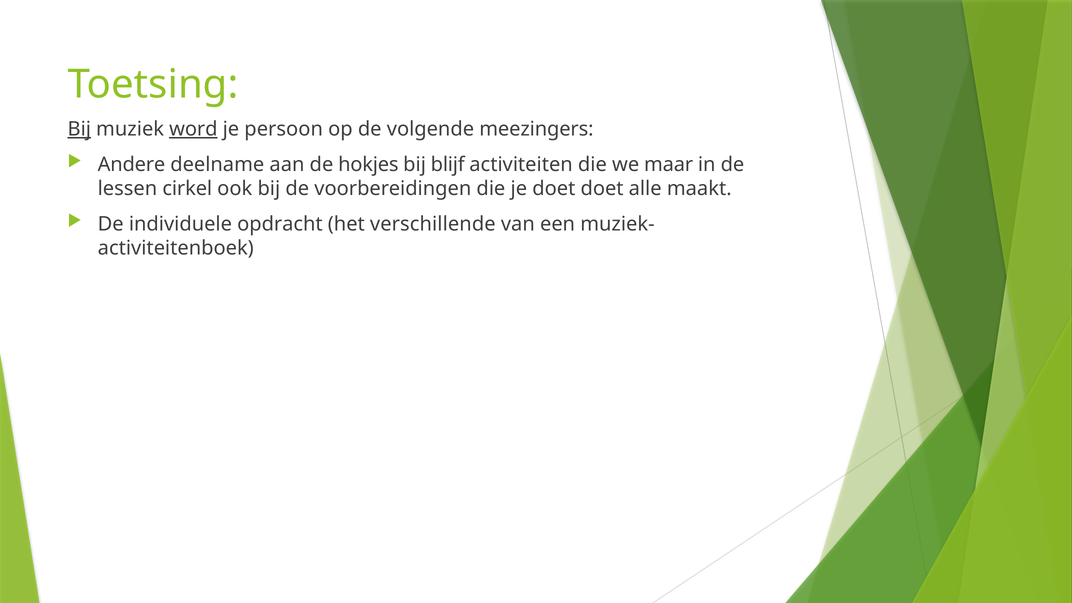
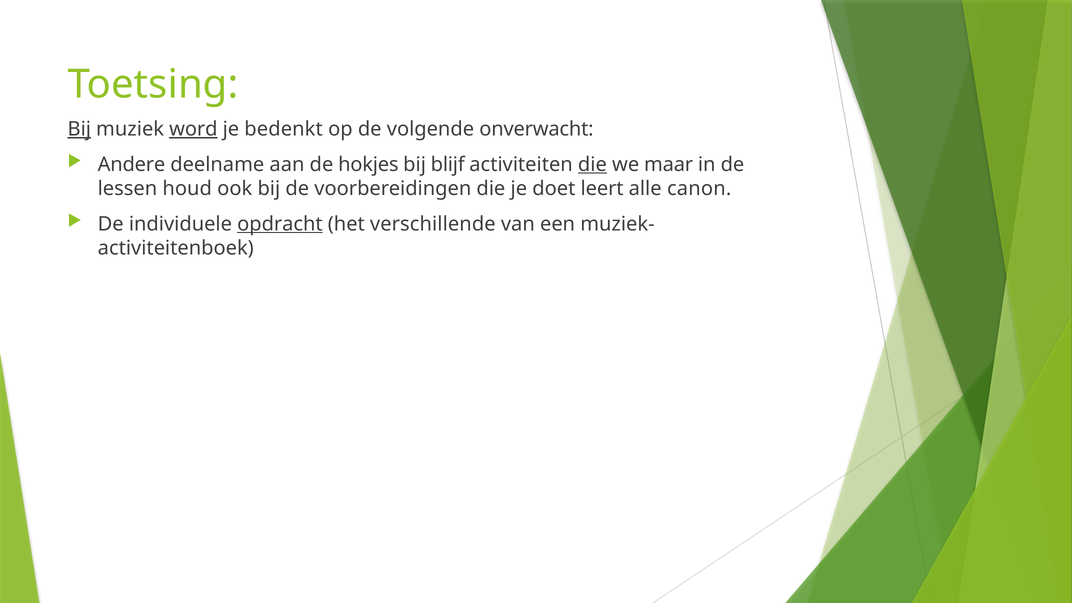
persoon: persoon -> bedenkt (284, 129)
meezingers: meezingers -> onverwacht (536, 129)
die underline: none -> present (592, 164)
cirkel: cirkel -> houd (187, 189)
doet doet: doet -> leert (602, 189)
maakt: maakt -> canon (699, 189)
opdracht underline: none -> present (280, 224)
